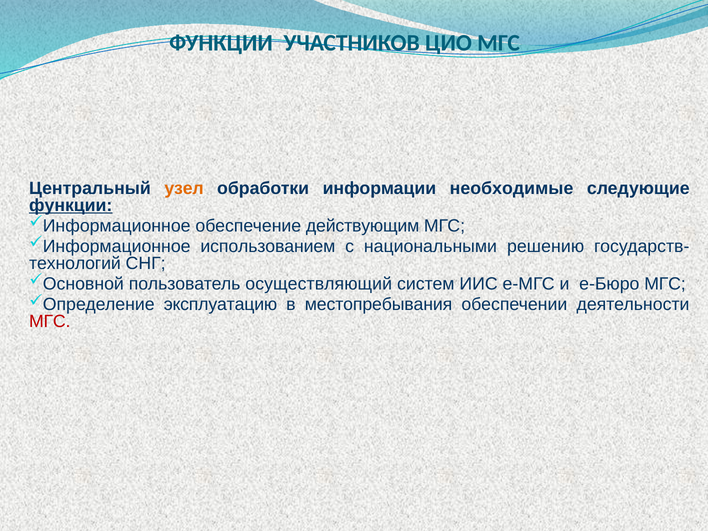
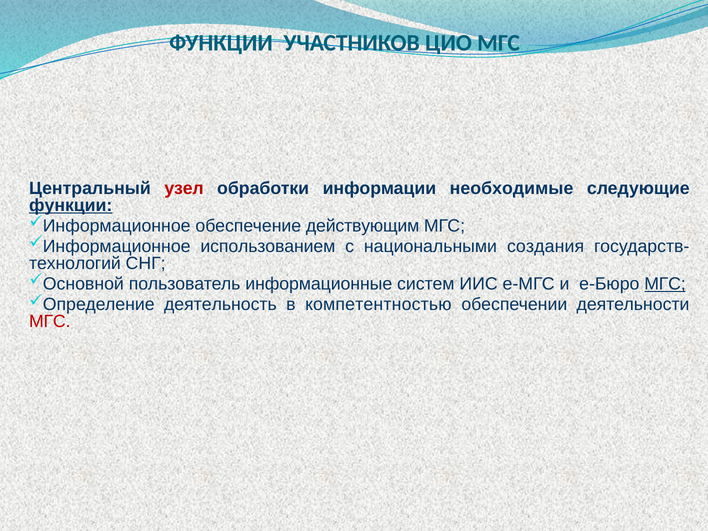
узел colour: orange -> red (184, 188)
решению: решению -> создания (546, 246)
осуществляющий: осуществляющий -> информационные (319, 284)
МГС underline: none -> present (665, 284)
эксплуатацию: эксплуатацию -> деятельность (220, 304)
местопребывания: местопребывания -> компетентностью (378, 304)
